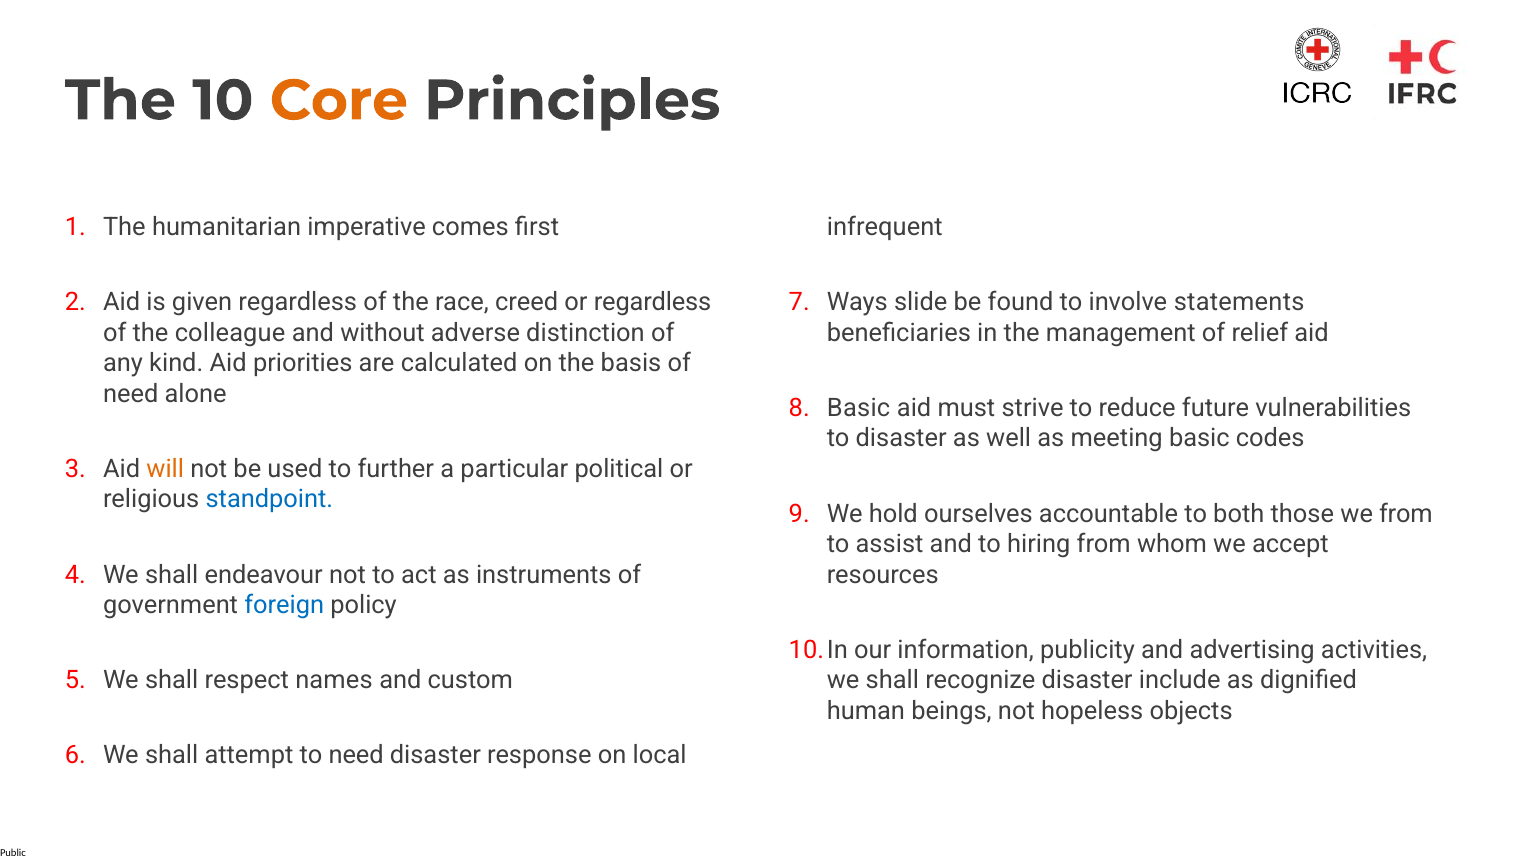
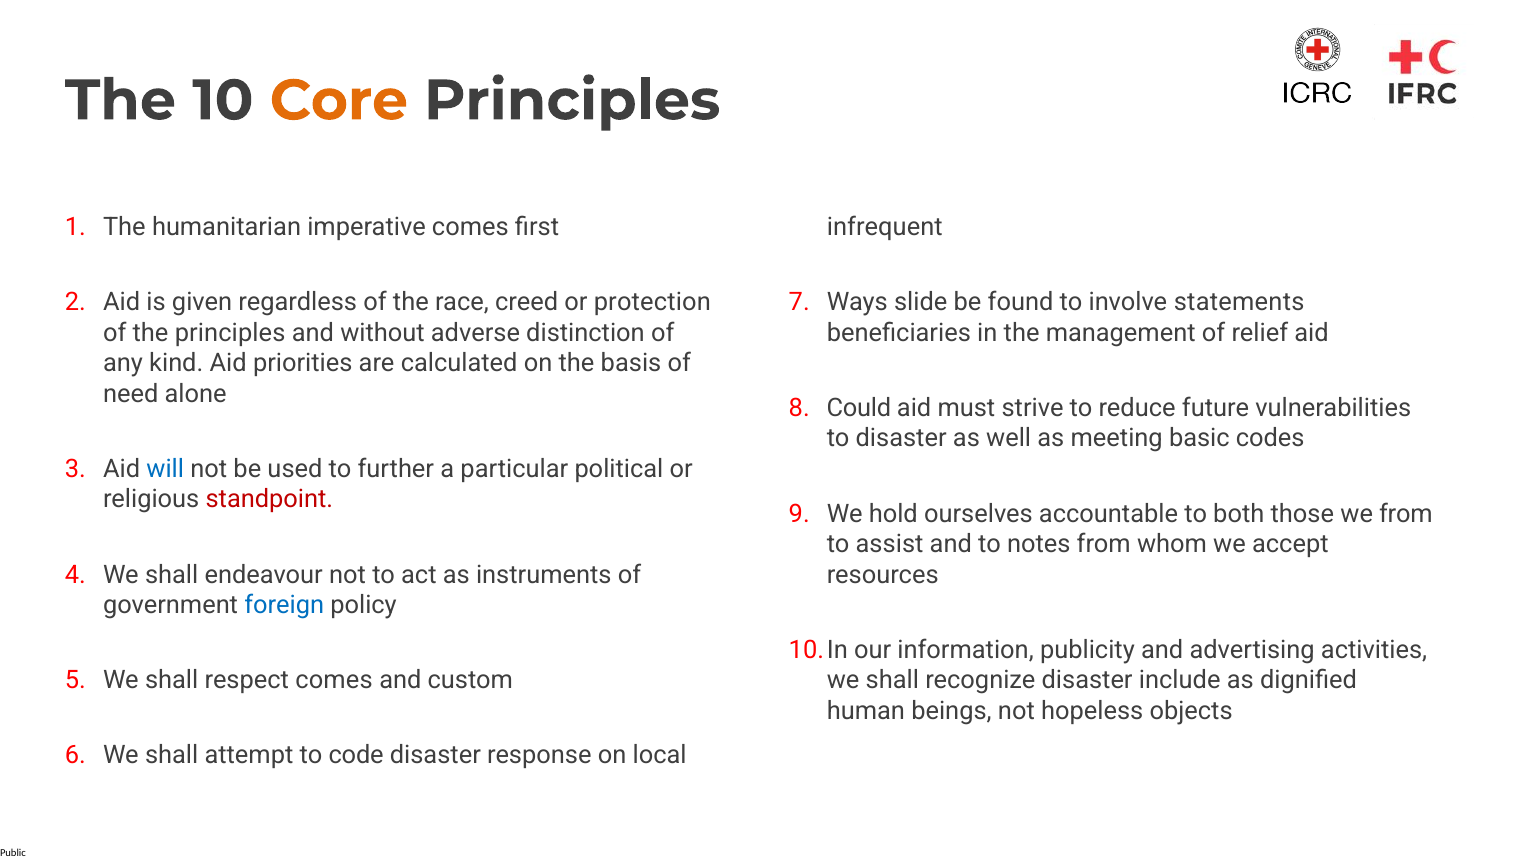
or regardless: regardless -> protection (652, 302)
the colleague: colleague -> principles (230, 333)
Basic: Basic -> Could (859, 408)
will colour: orange -> blue (165, 469)
standpoint colour: blue -> red (269, 499)
hiring: hiring -> notes (1039, 544)
respect names: names -> comes (334, 680)
to need: need -> code (356, 755)
